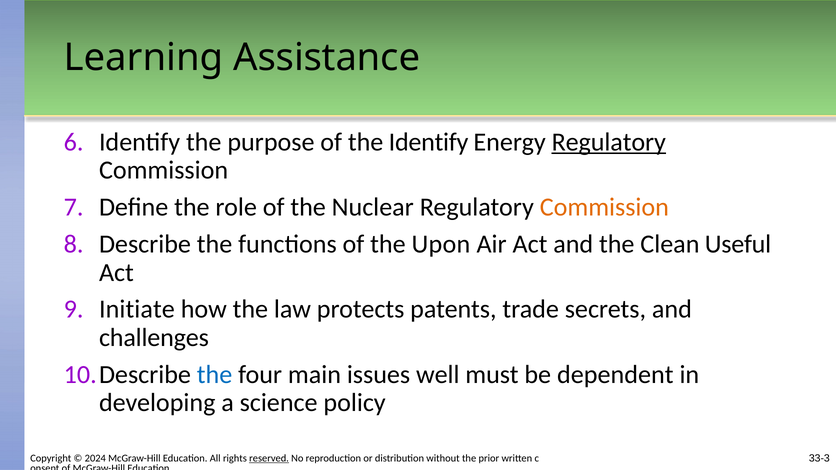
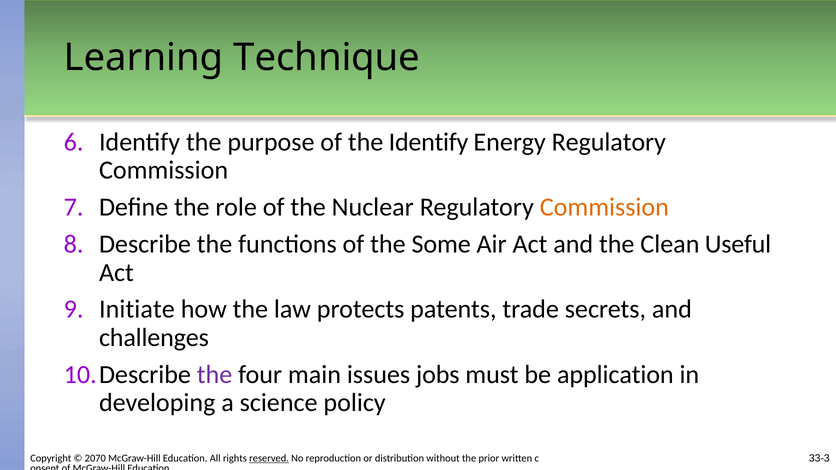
Assistance: Assistance -> Technique (327, 58)
Regulatory underline: present -> none (609, 142)
Upon: Upon -> Some (441, 244)
the colour: blue -> purple (215, 375)
well: well -> jobs (438, 375)
dependent: dependent -> application (615, 375)
2024: 2024 -> 2070 (95, 458)
